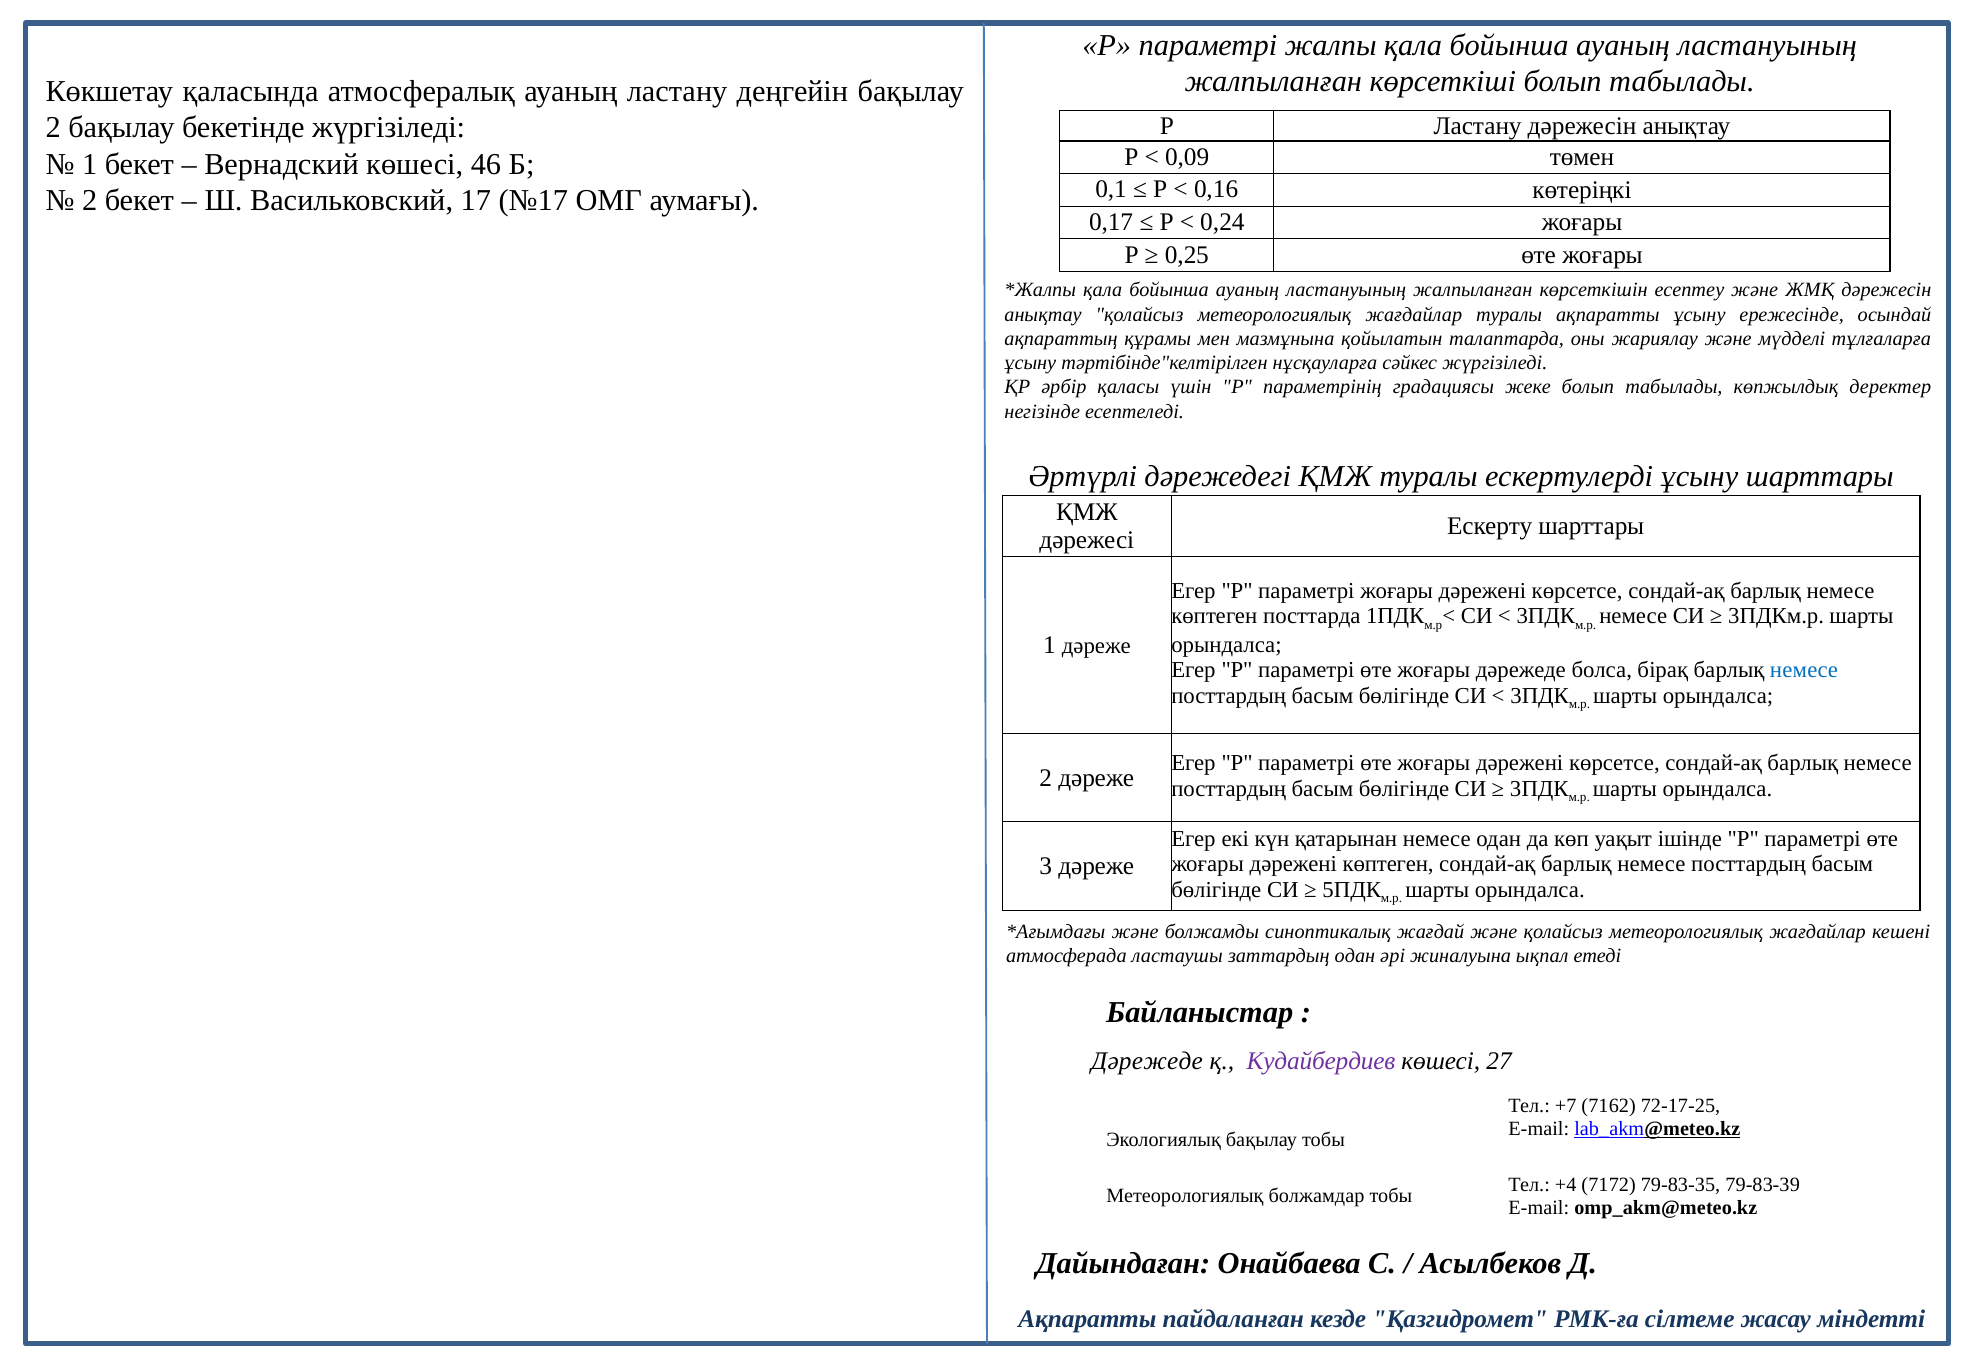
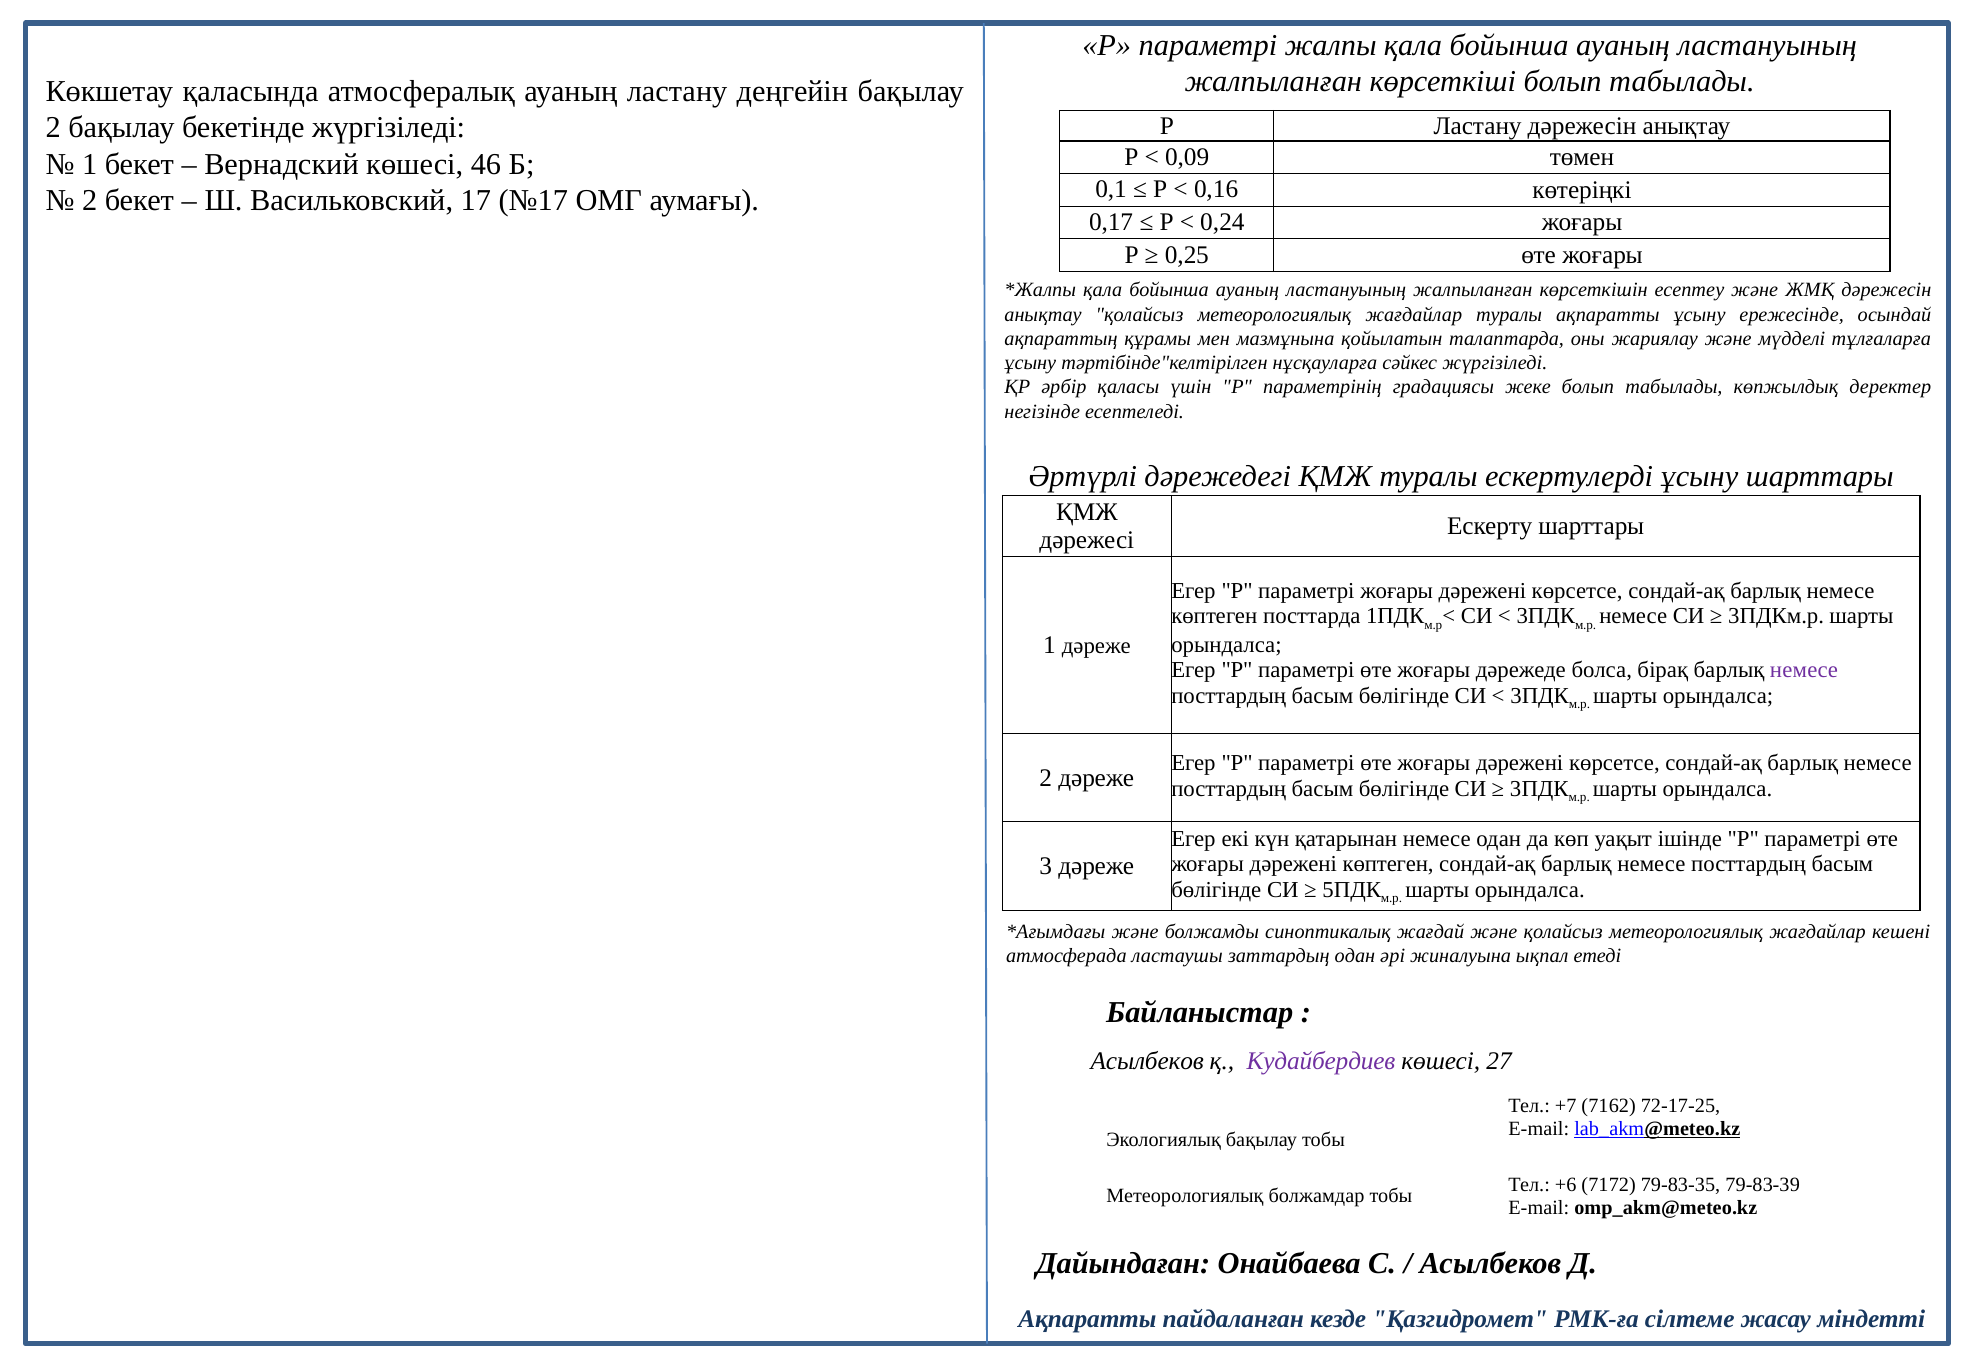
немесе colour: blue -> purple (1804, 670)
Дәрежеде: Дәрежеде -> Асылбеков (1147, 1061)
+4: +4 -> +6 (1566, 1185)
